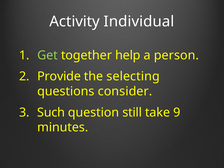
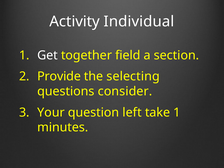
Get colour: light green -> white (48, 55)
help: help -> field (128, 55)
person: person -> section (176, 55)
Such: Such -> Your (51, 112)
still: still -> left (132, 112)
take 9: 9 -> 1 (177, 112)
